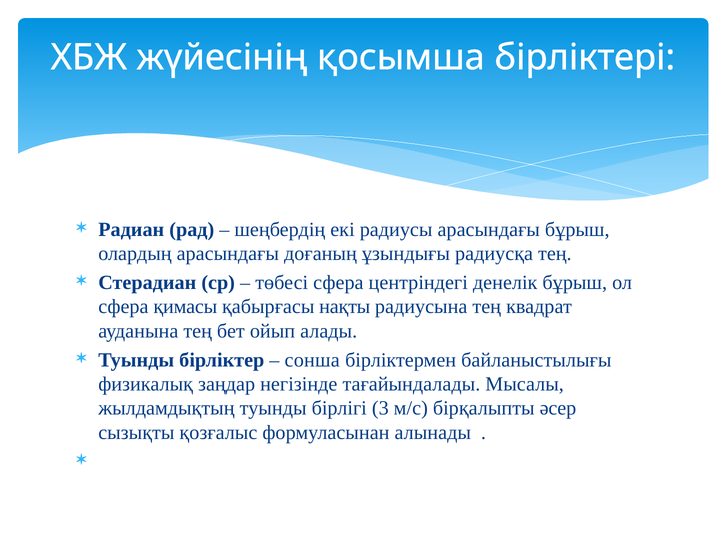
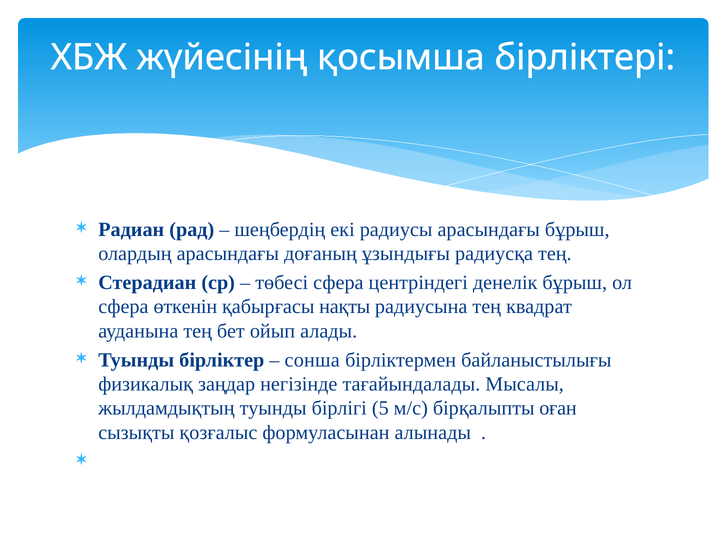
қимасы: қимасы -> өткенін (185, 307)
3: 3 -> 5 (380, 409)
әсер: әсер -> оған (558, 409)
